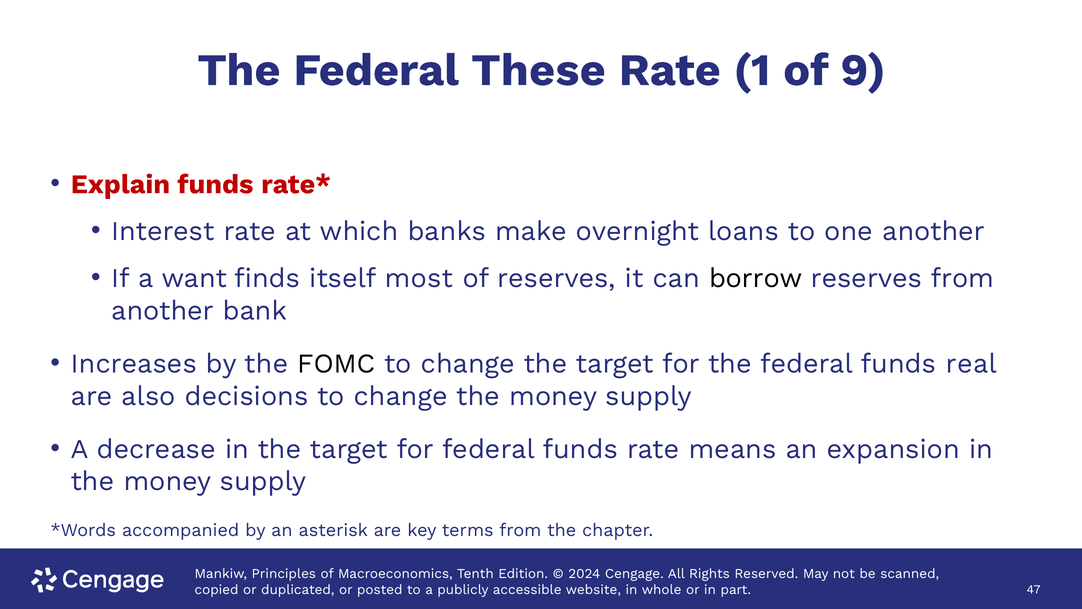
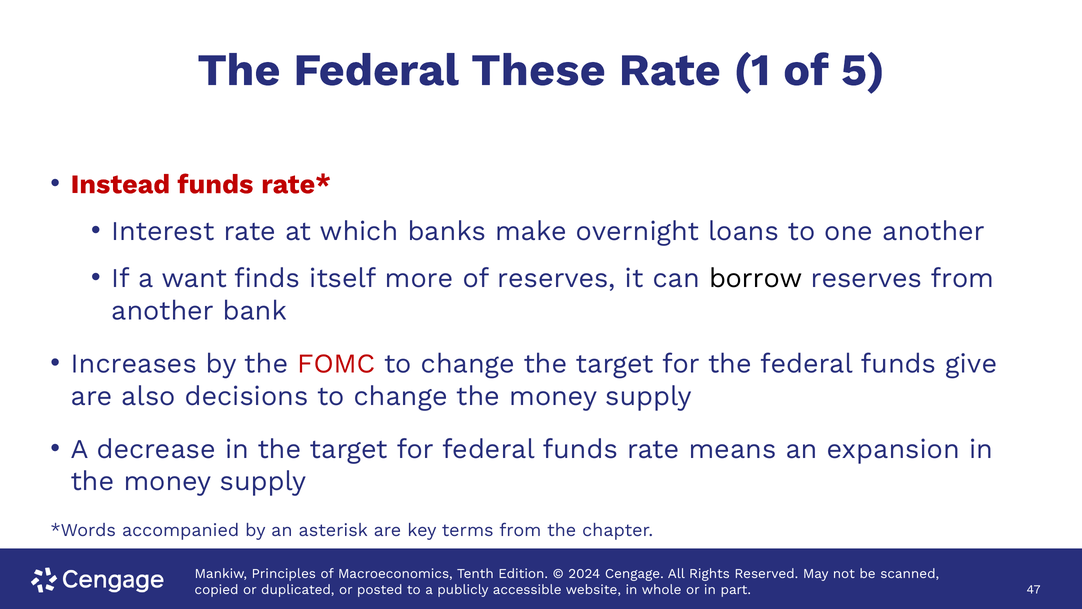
9: 9 -> 5 (863, 70)
Explain: Explain -> Instead (120, 184)
most: most -> more (419, 278)
FOMC colour: black -> red (336, 364)
real: real -> give (971, 364)
